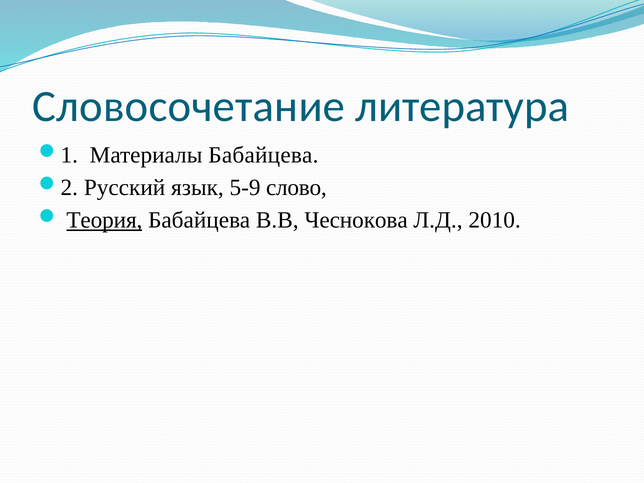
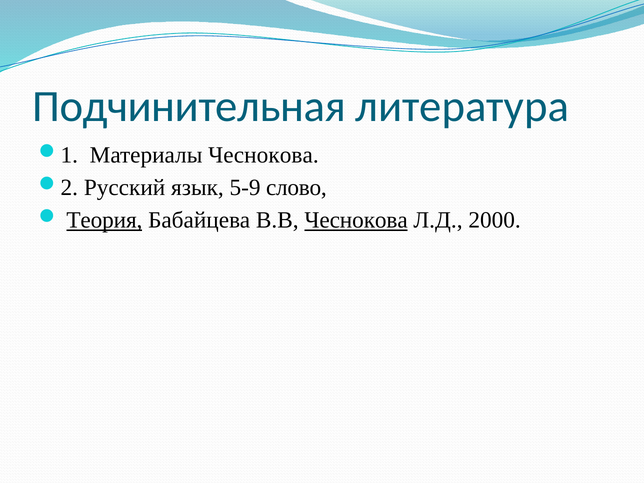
Словосочетание: Словосочетание -> Подчинительная (189, 106)
Материалы Бабайцева: Бабайцева -> Чеснокова (263, 155)
Чеснокова underline: none -> present (356, 220)
2010: 2010 -> 2000 (495, 220)
